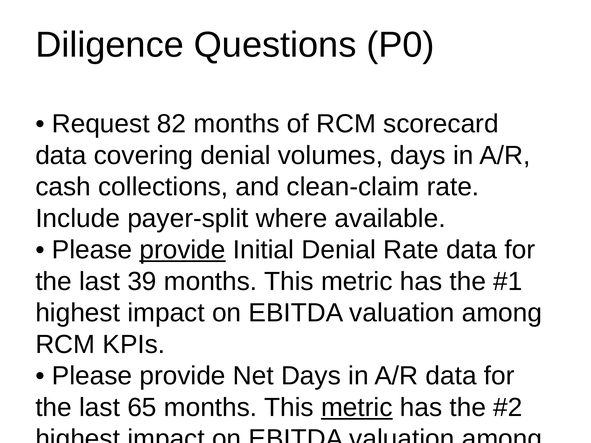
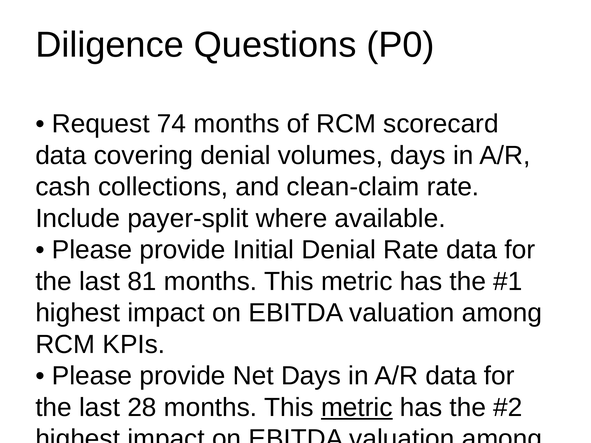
82: 82 -> 74 (172, 124)
provide underline: present -> none (182, 250)
39: 39 -> 81 (142, 282)
65: 65 -> 28 (142, 408)
